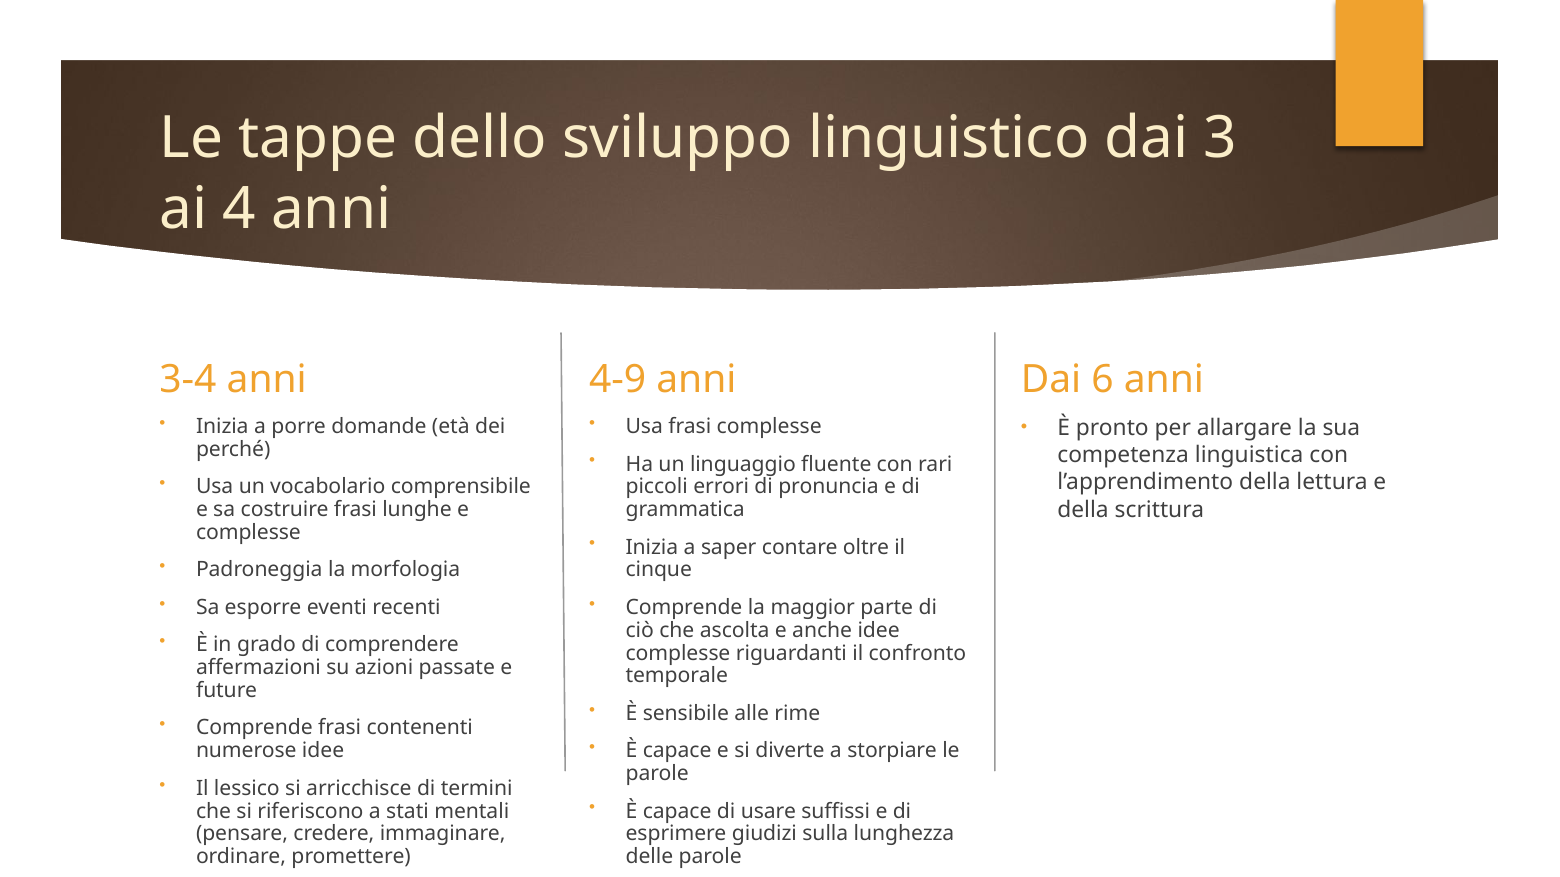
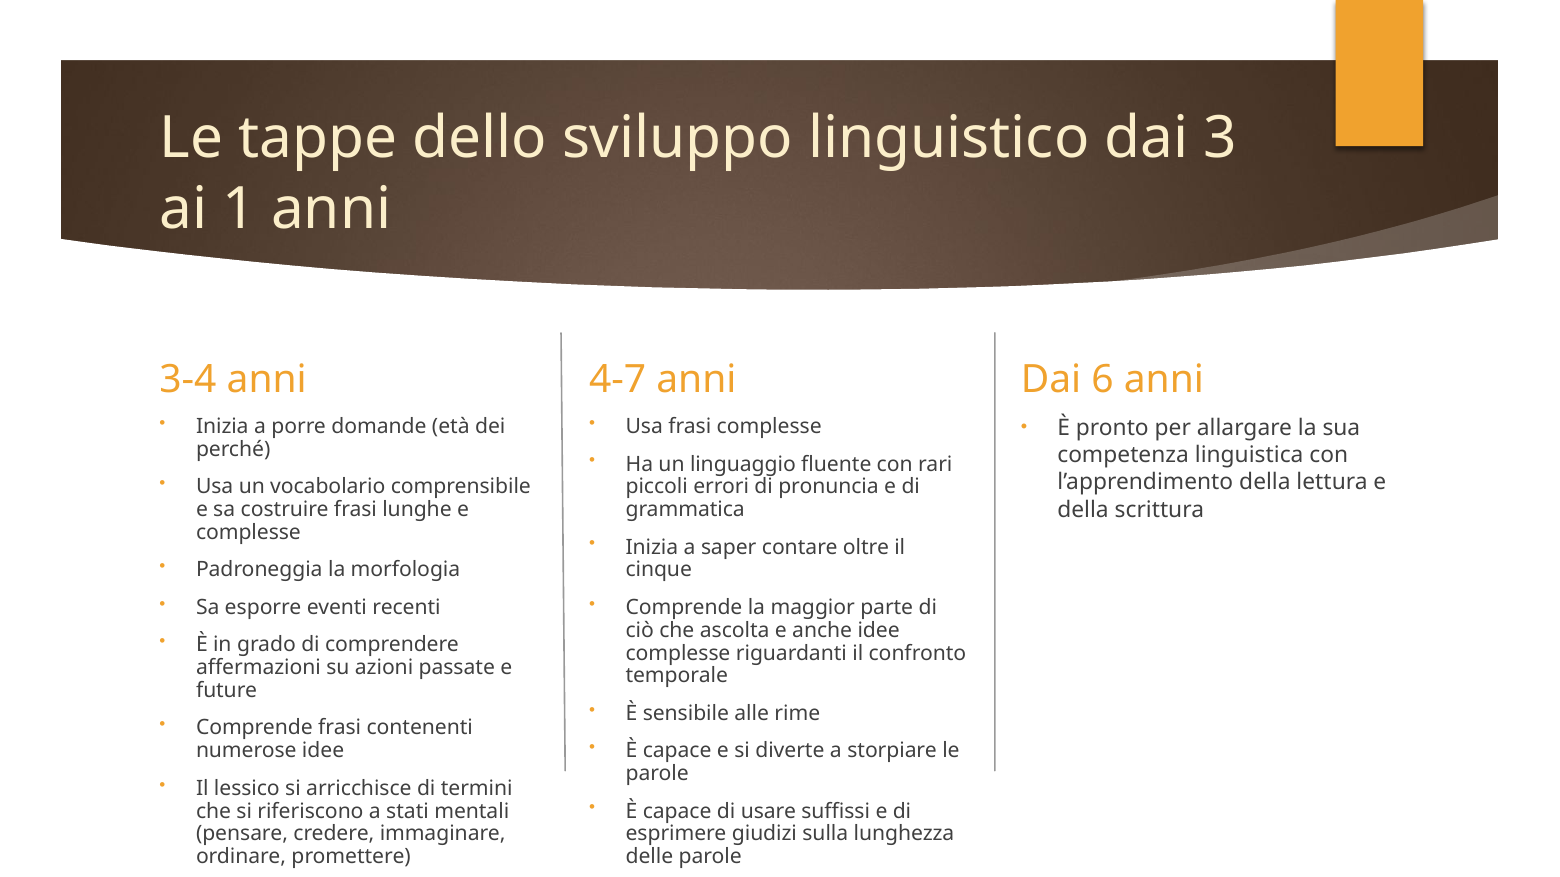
4: 4 -> 1 (239, 209)
4-9: 4-9 -> 4-7 (618, 380)
